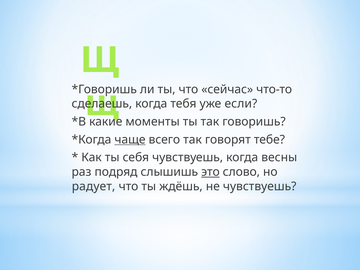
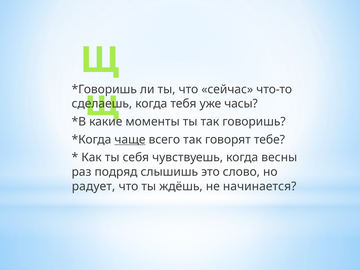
если: если -> часы (241, 104)
это underline: present -> none (210, 172)
не чувствуешь: чувствуешь -> начинается (260, 186)
